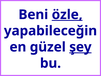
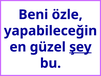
özle underline: present -> none (67, 15)
